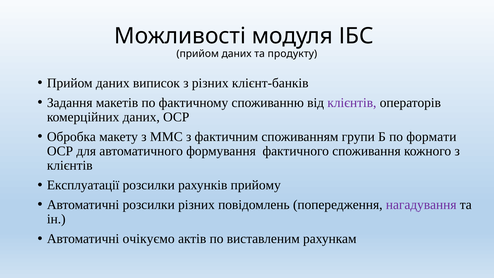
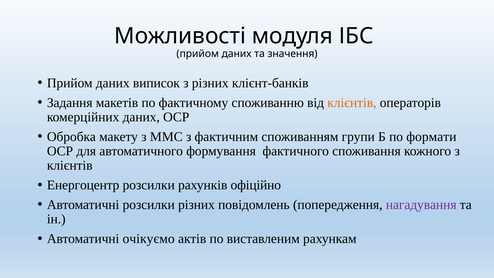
продукту: продукту -> значення (292, 54)
клієнтів colour: purple -> orange (352, 103)
Експлуатації: Експлуатації -> Енергоцентр (83, 185)
прийому: прийому -> офіційно (256, 185)
